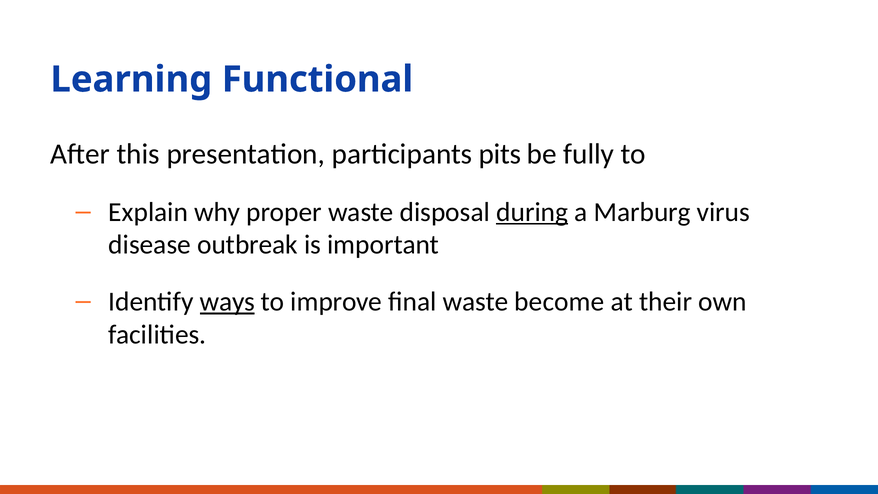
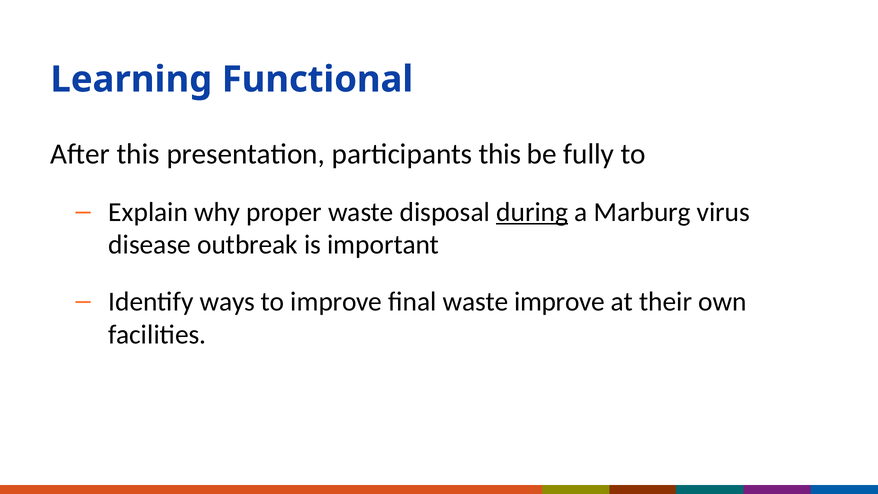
participants pits: pits -> this (500, 154)
ways underline: present -> none (227, 302)
waste become: become -> improve (560, 302)
